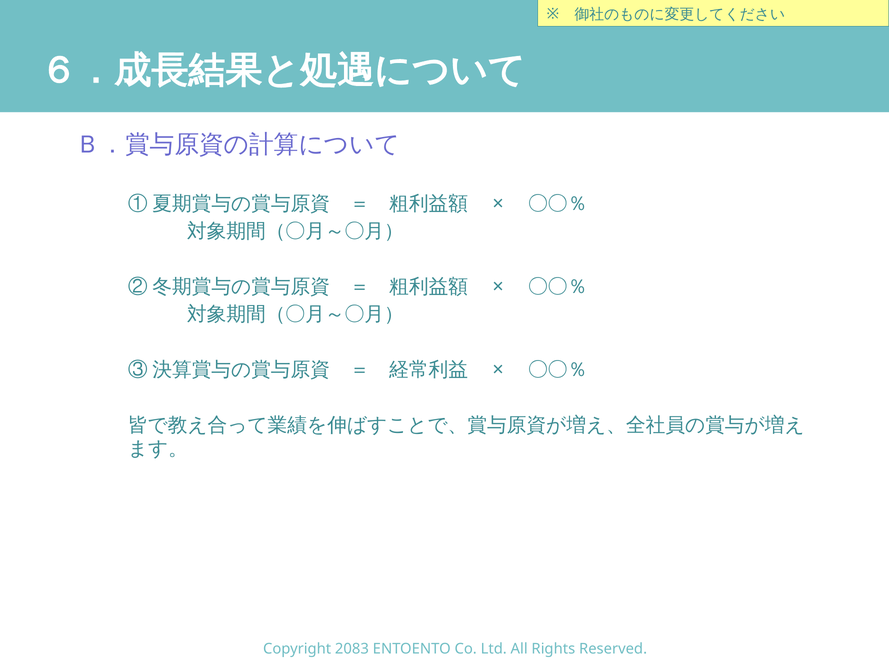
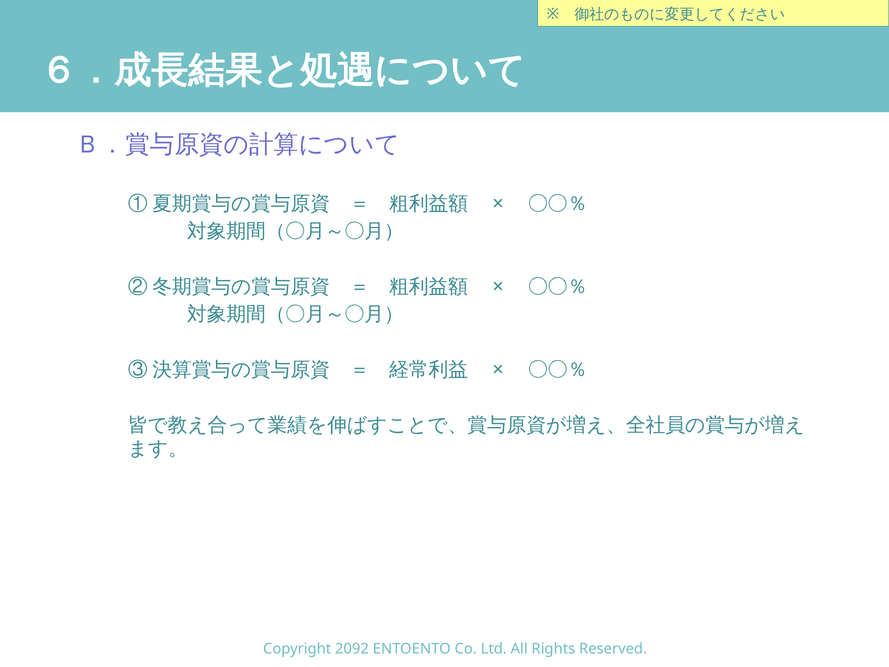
2083: 2083 -> 2092 (352, 649)
